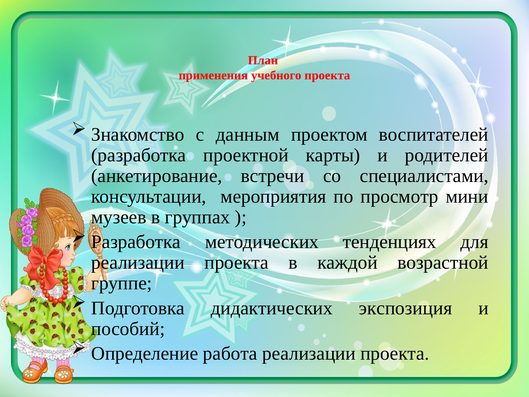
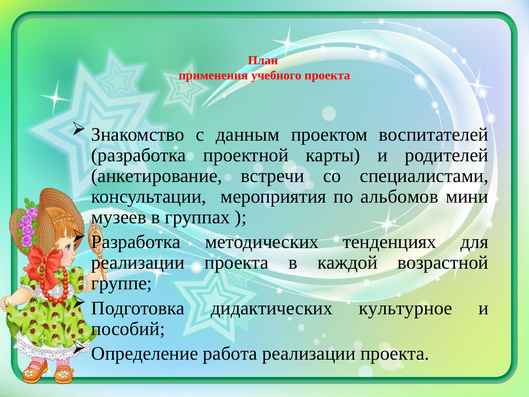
просмотр: просмотр -> альбомов (399, 196)
экспозиция: экспозиция -> культурное (406, 308)
